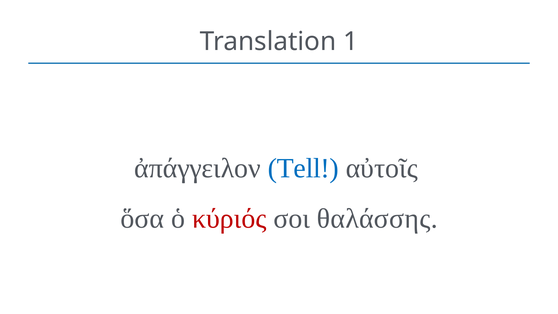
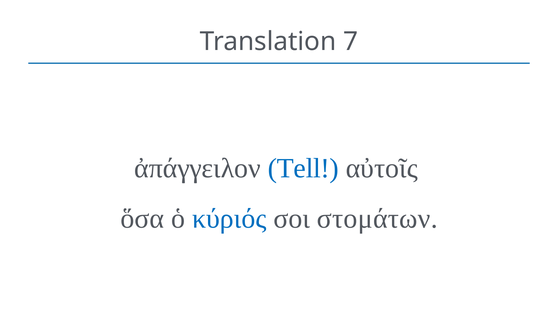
1: 1 -> 7 (351, 41)
κύριός colour: red -> blue (229, 218)
θαλάσσης: θαλάσσης -> στομάτων (377, 218)
